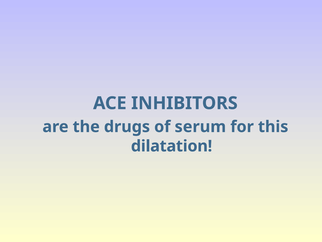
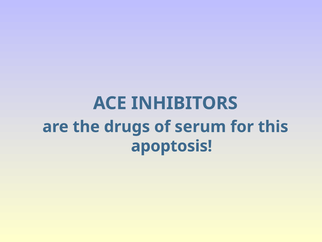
dilatation: dilatation -> apoptosis (172, 146)
